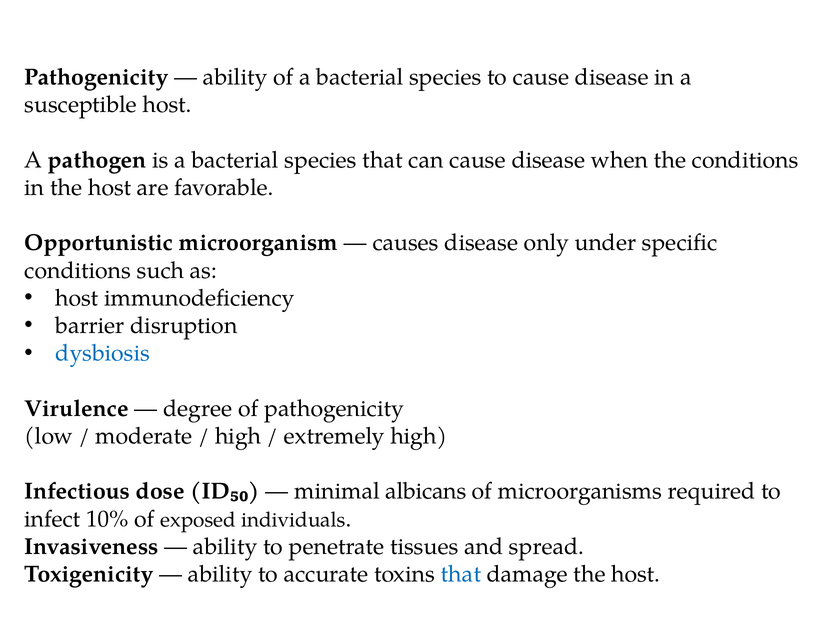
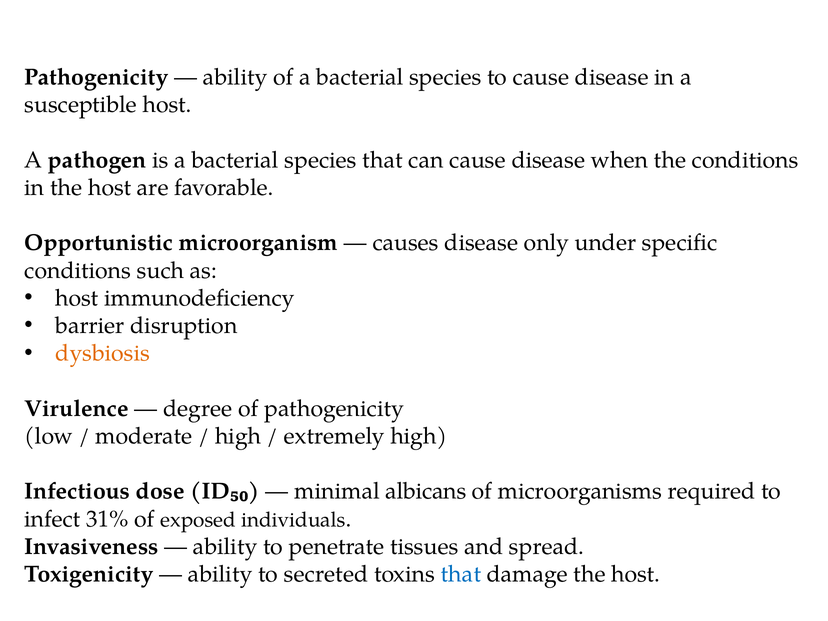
dysbiosis colour: blue -> orange (103, 353)
10%: 10% -> 31% (107, 519)
accurate: accurate -> secreted (326, 574)
